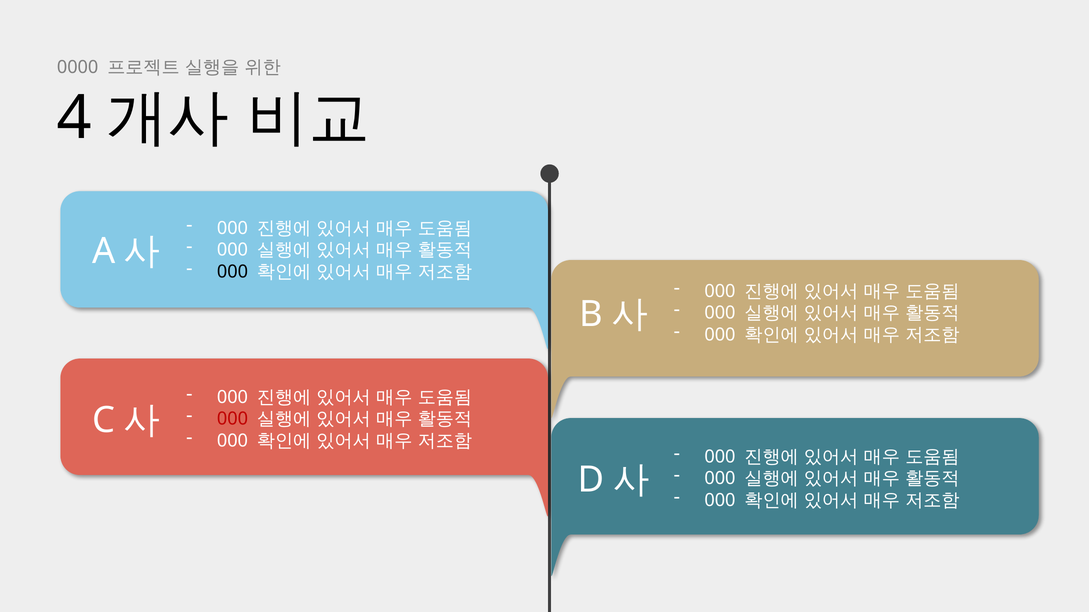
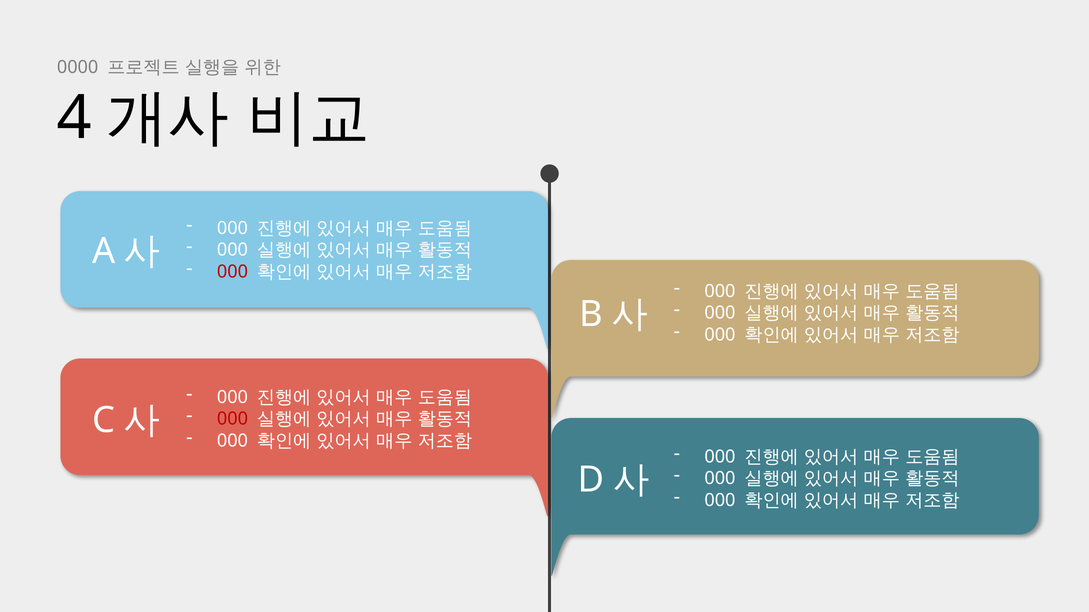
000 colour: black -> red (232, 272)
